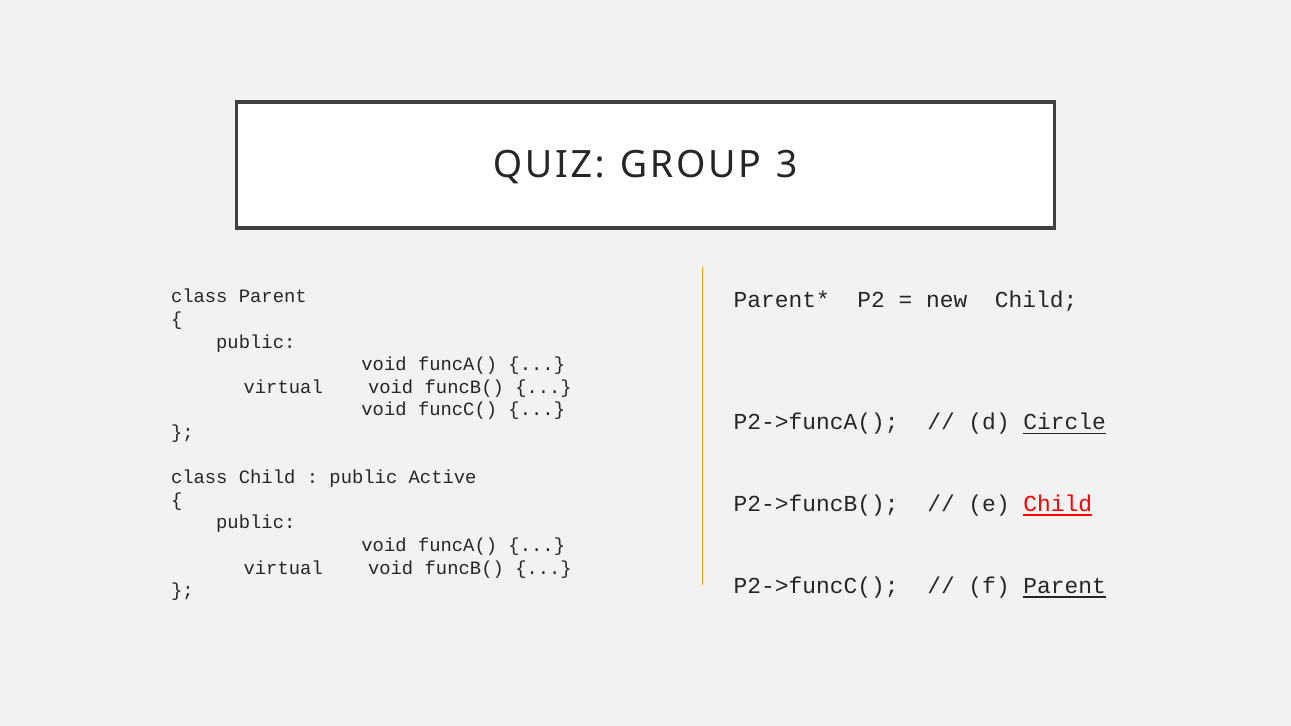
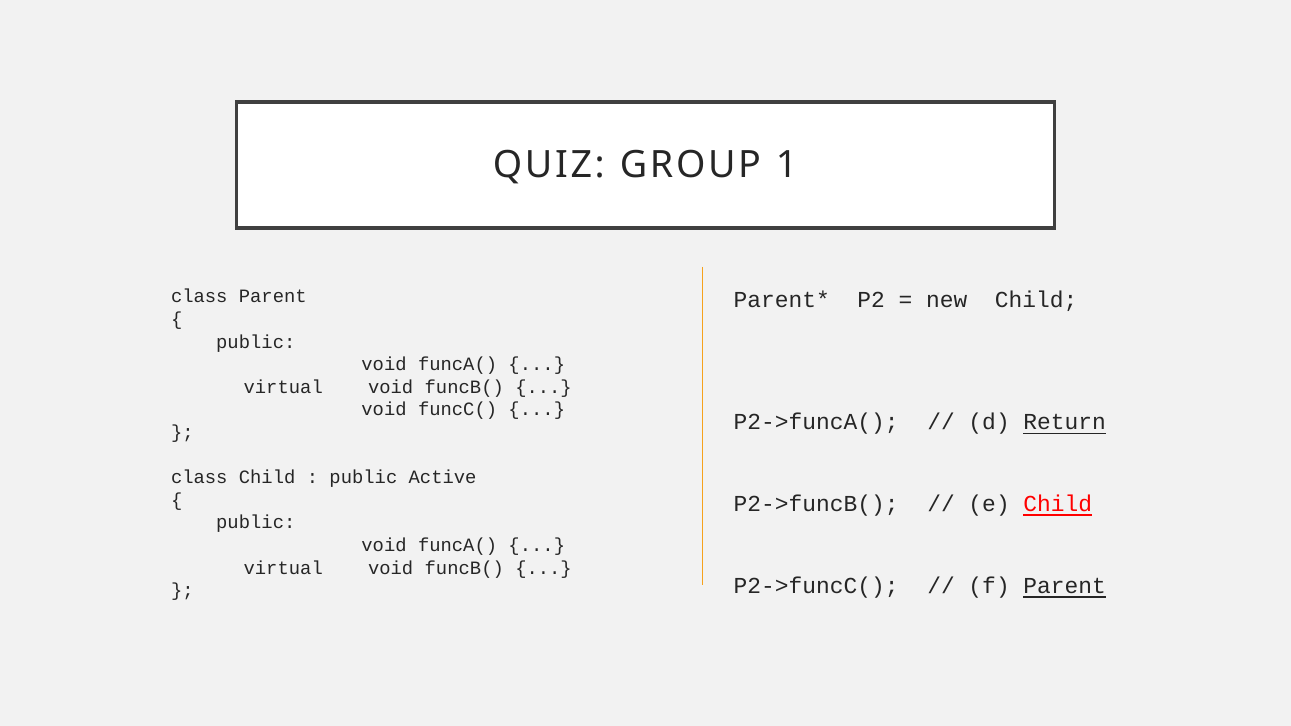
3: 3 -> 1 (787, 165)
Circle: Circle -> Return (1065, 422)
